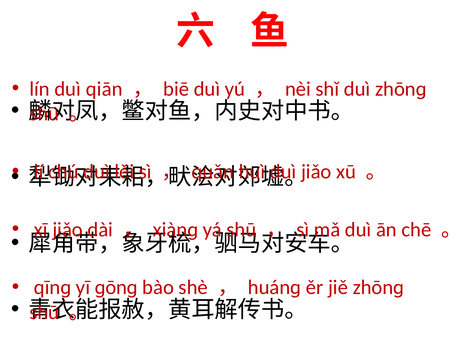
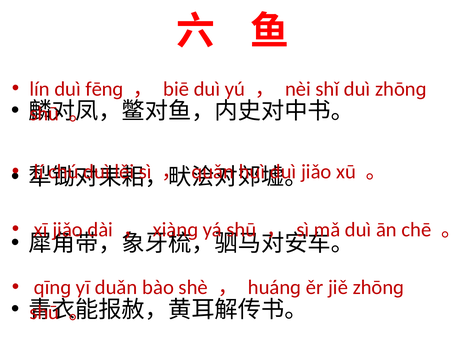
qiān: qiān -> fēnɡ (104, 89)
ɡōnɡ: ɡōnɡ -> duǎn (116, 287)
